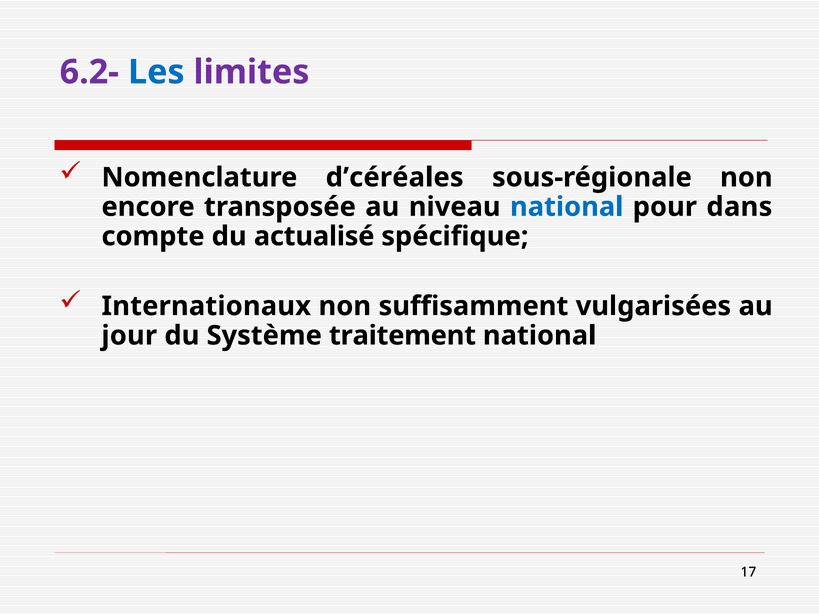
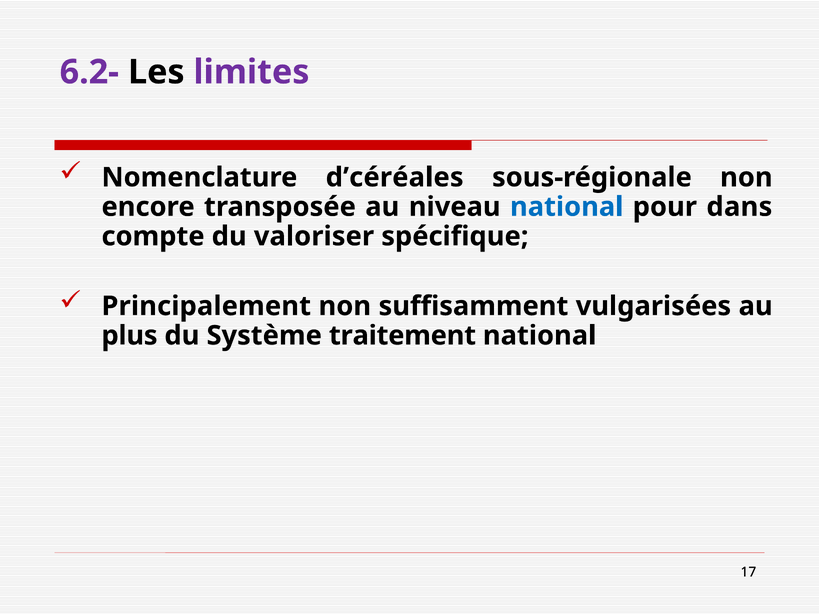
Les colour: blue -> black (156, 72)
actualisé: actualisé -> valoriser (314, 236)
Internationaux: Internationaux -> Principalement (206, 306)
jour: jour -> plus (130, 336)
